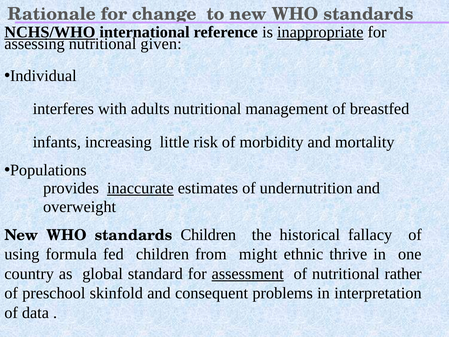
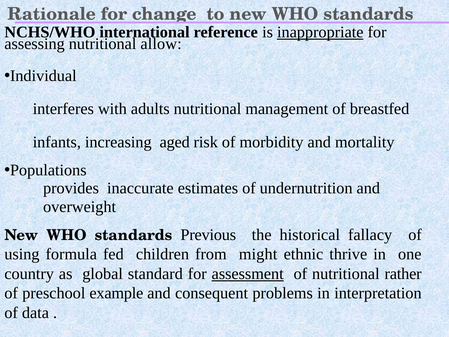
NCHS/WHO underline: present -> none (50, 32)
given: given -> allow (161, 44)
little: little -> aged (175, 142)
inaccurate underline: present -> none (140, 188)
standards Children: Children -> Previous (208, 235)
skinfold: skinfold -> example (116, 293)
